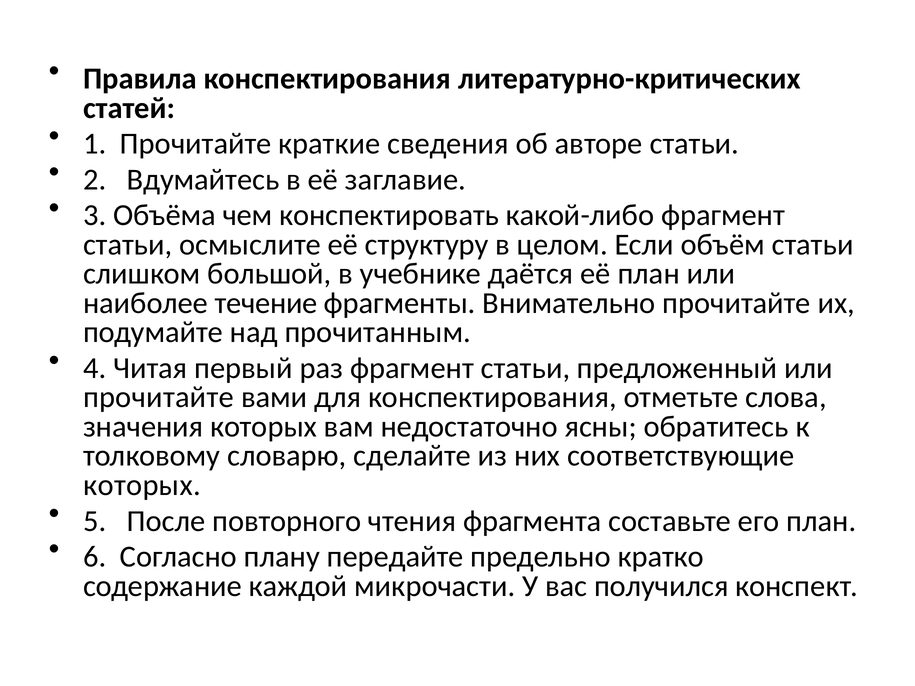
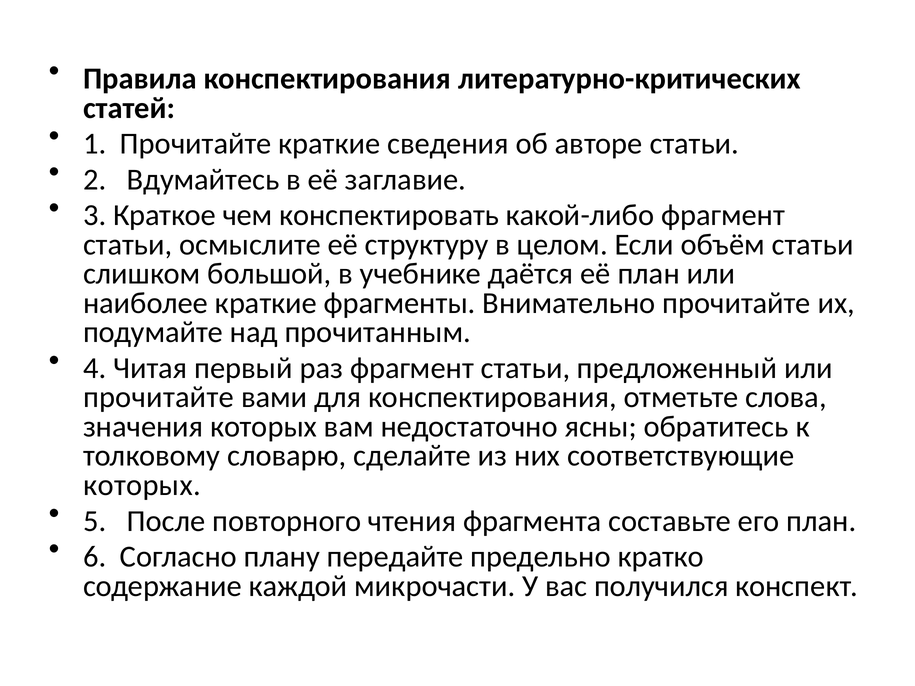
Объёма: Объёма -> Краткое (164, 215)
наиболее течение: течение -> краткие (266, 303)
